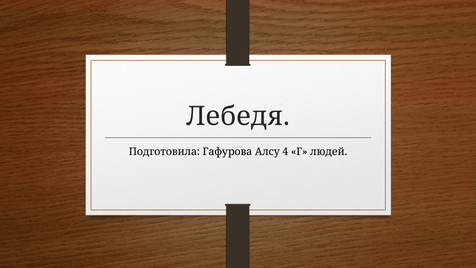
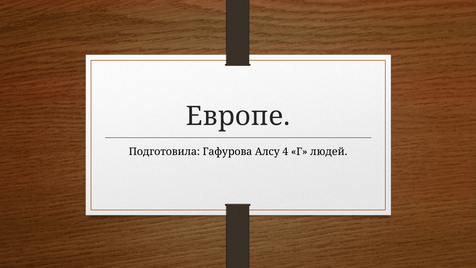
Лебедя: Лебедя -> Европе (238, 116)
